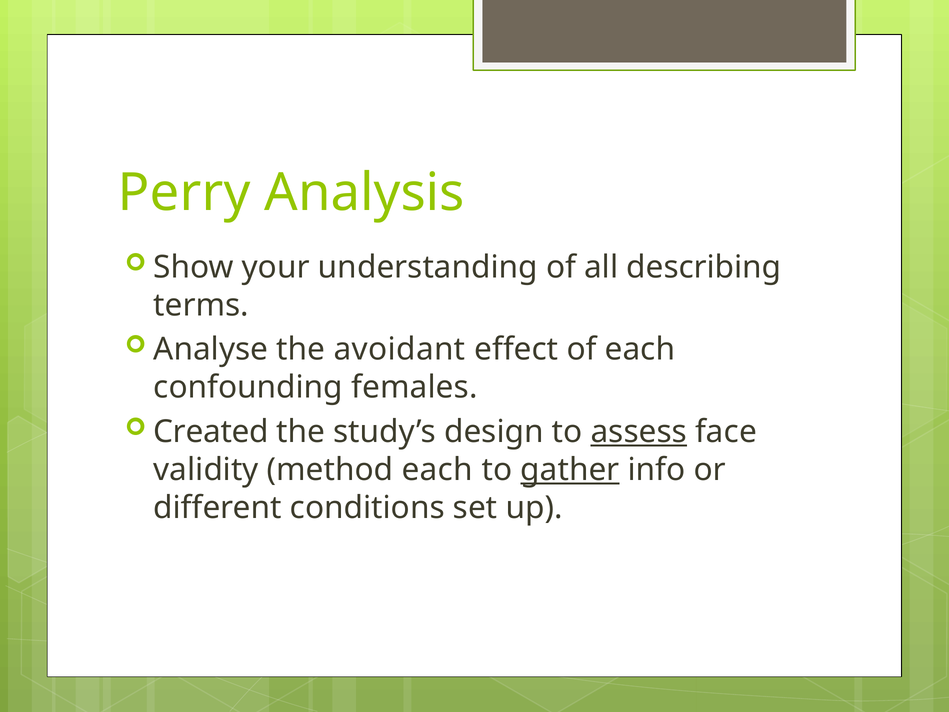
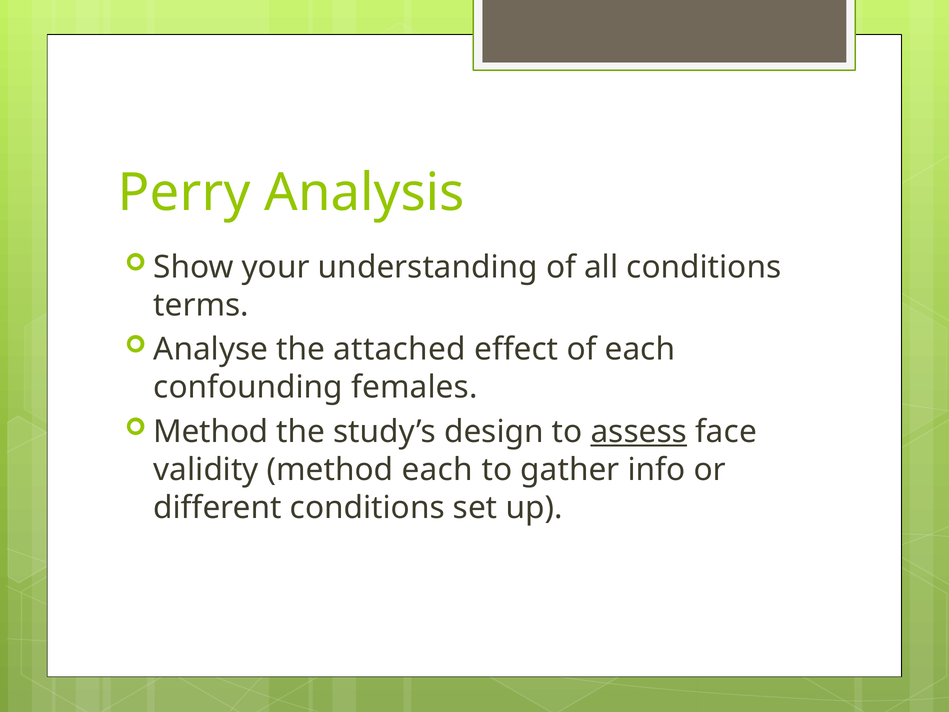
all describing: describing -> conditions (704, 267)
avoidant: avoidant -> attached (400, 349)
Created: Created -> Method (211, 432)
gather underline: present -> none (570, 470)
